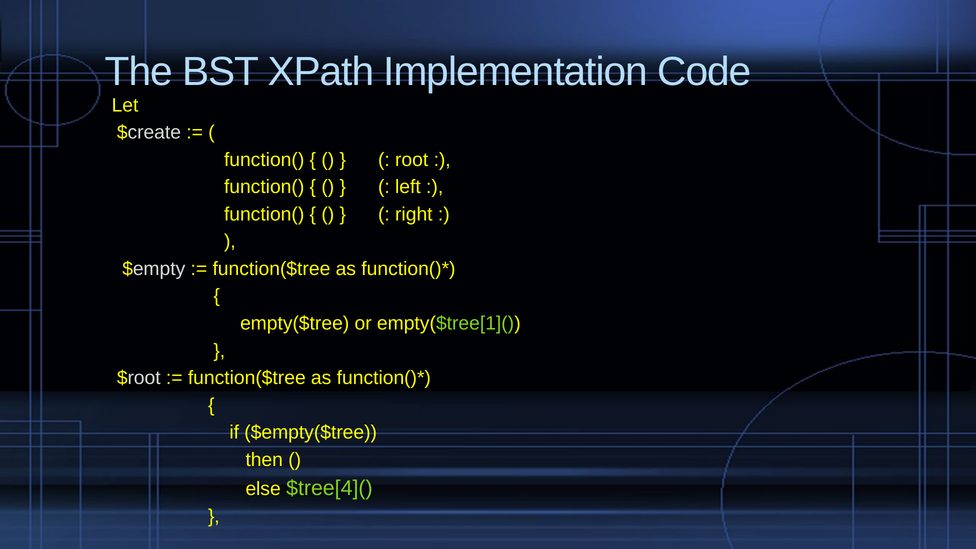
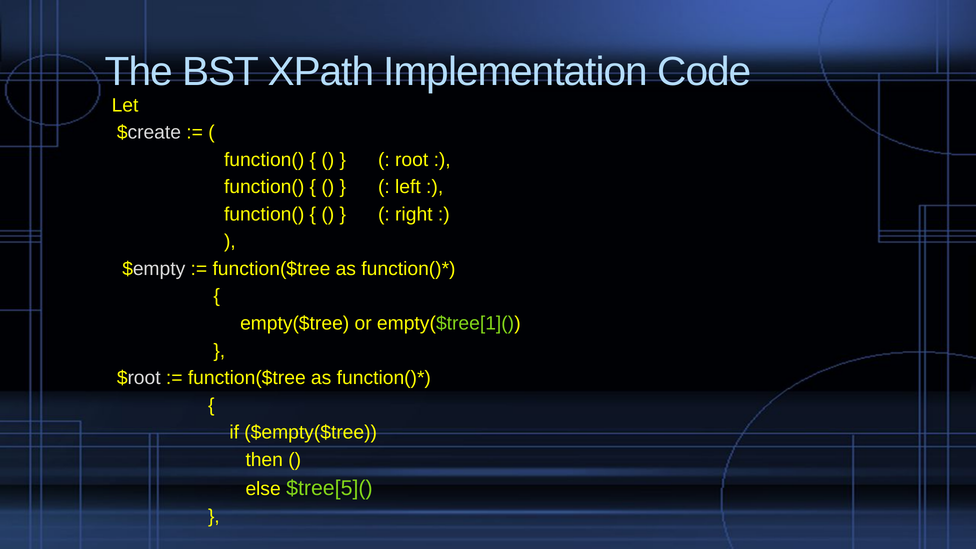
$tree[4](: $tree[4]( -> $tree[5]( (329, 488)
